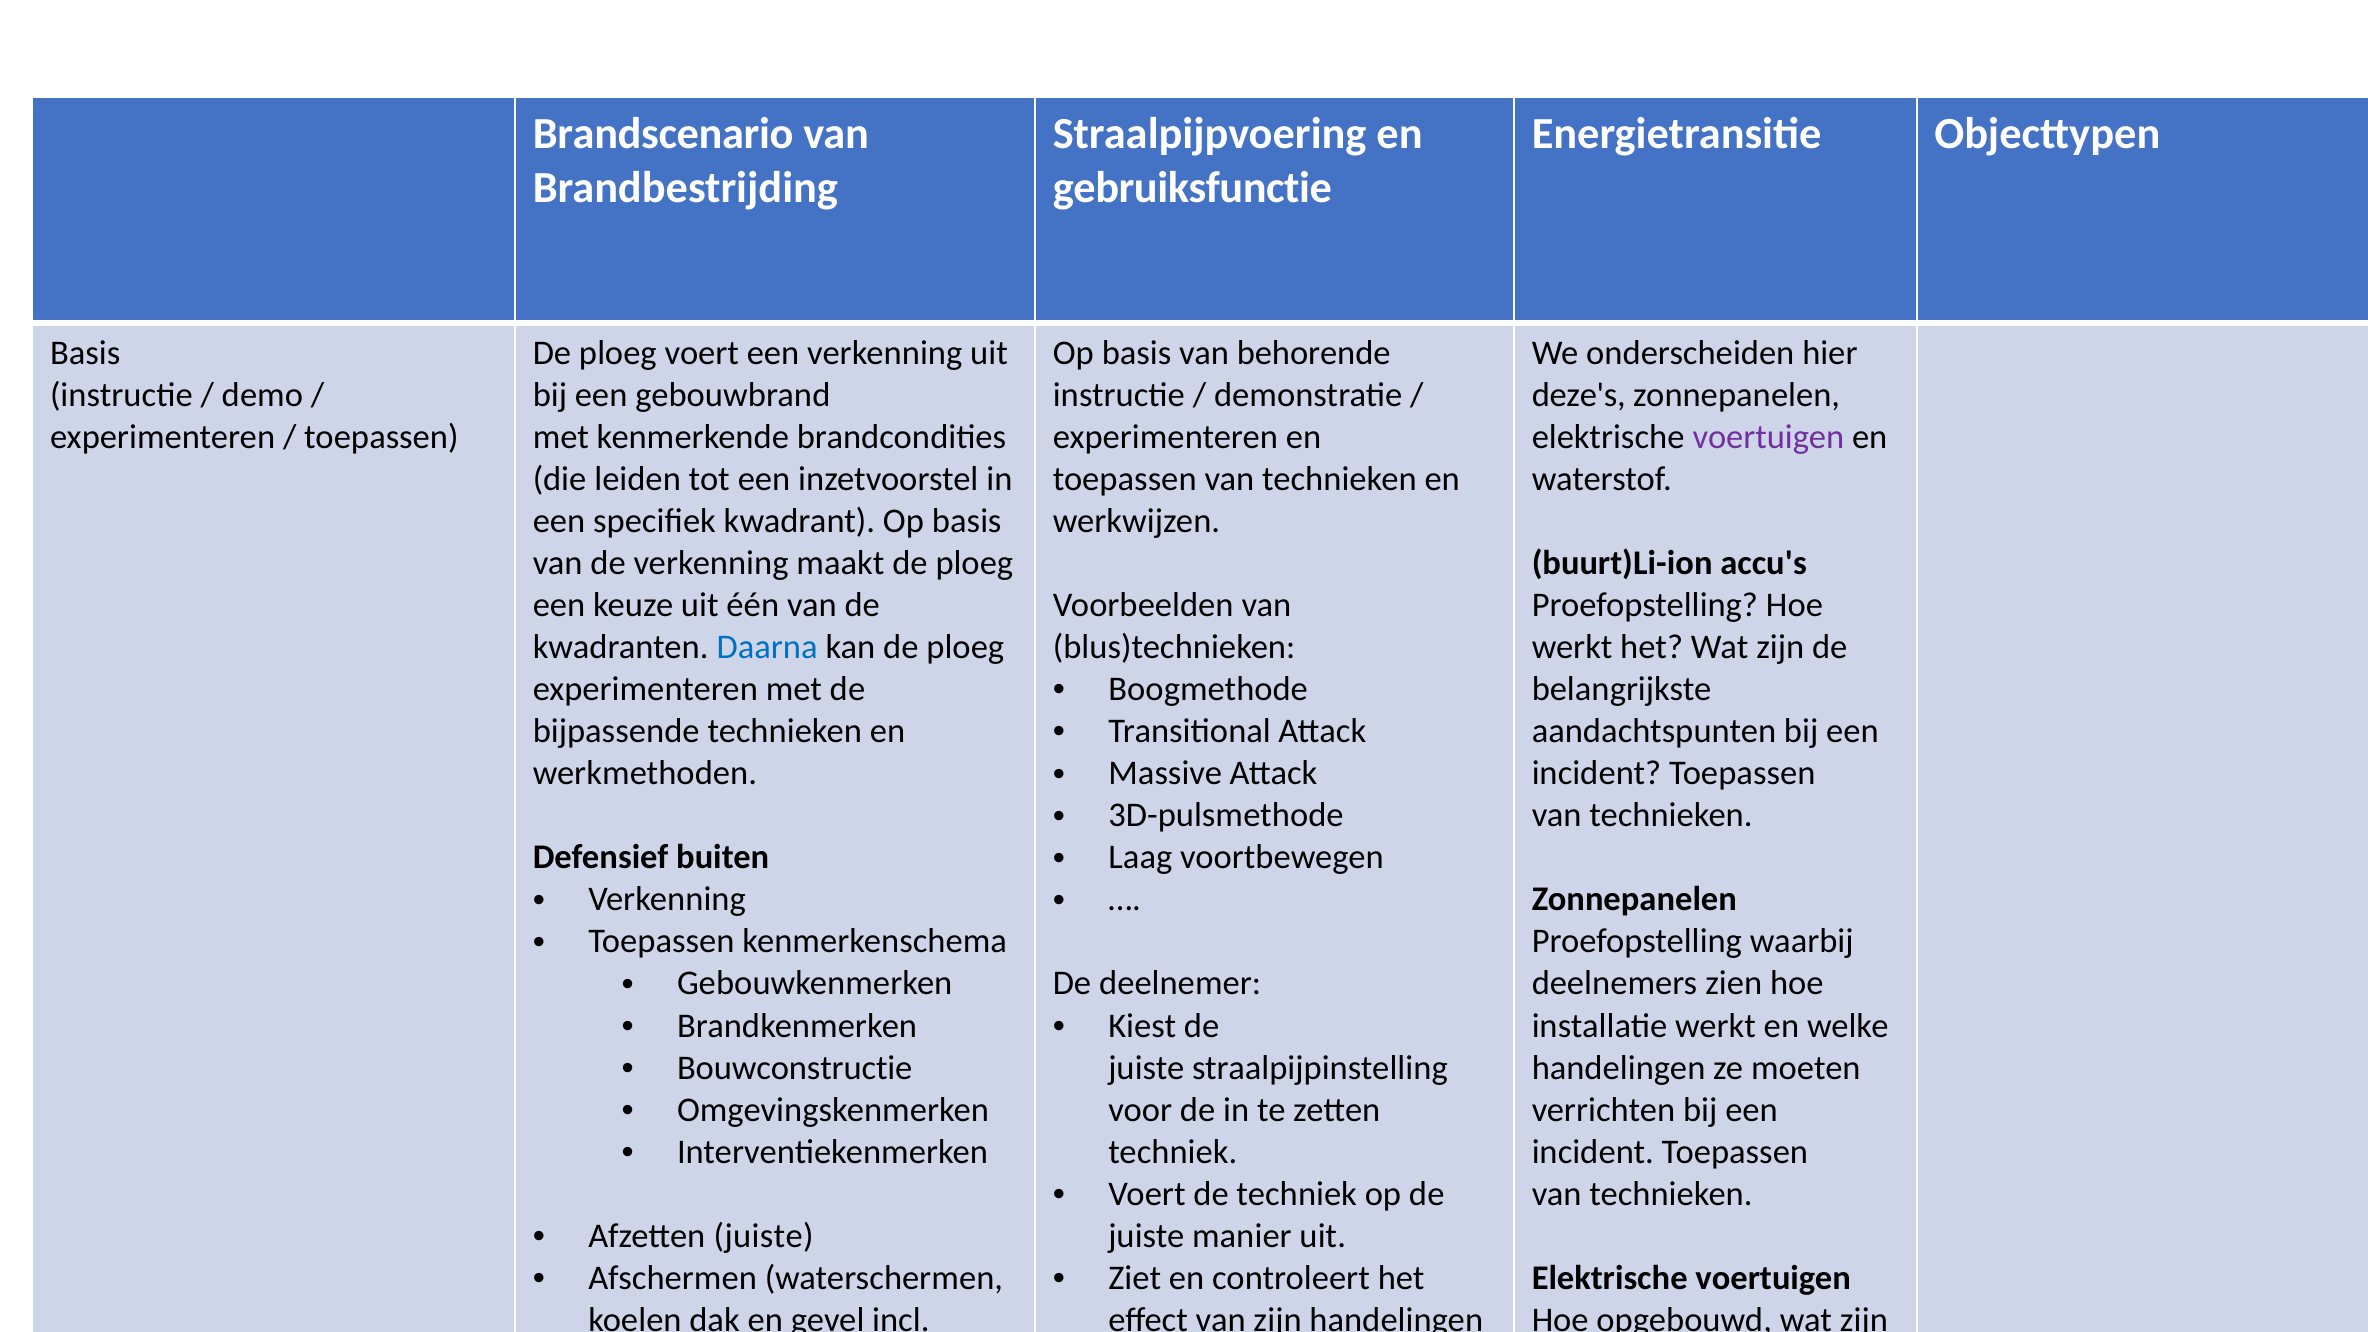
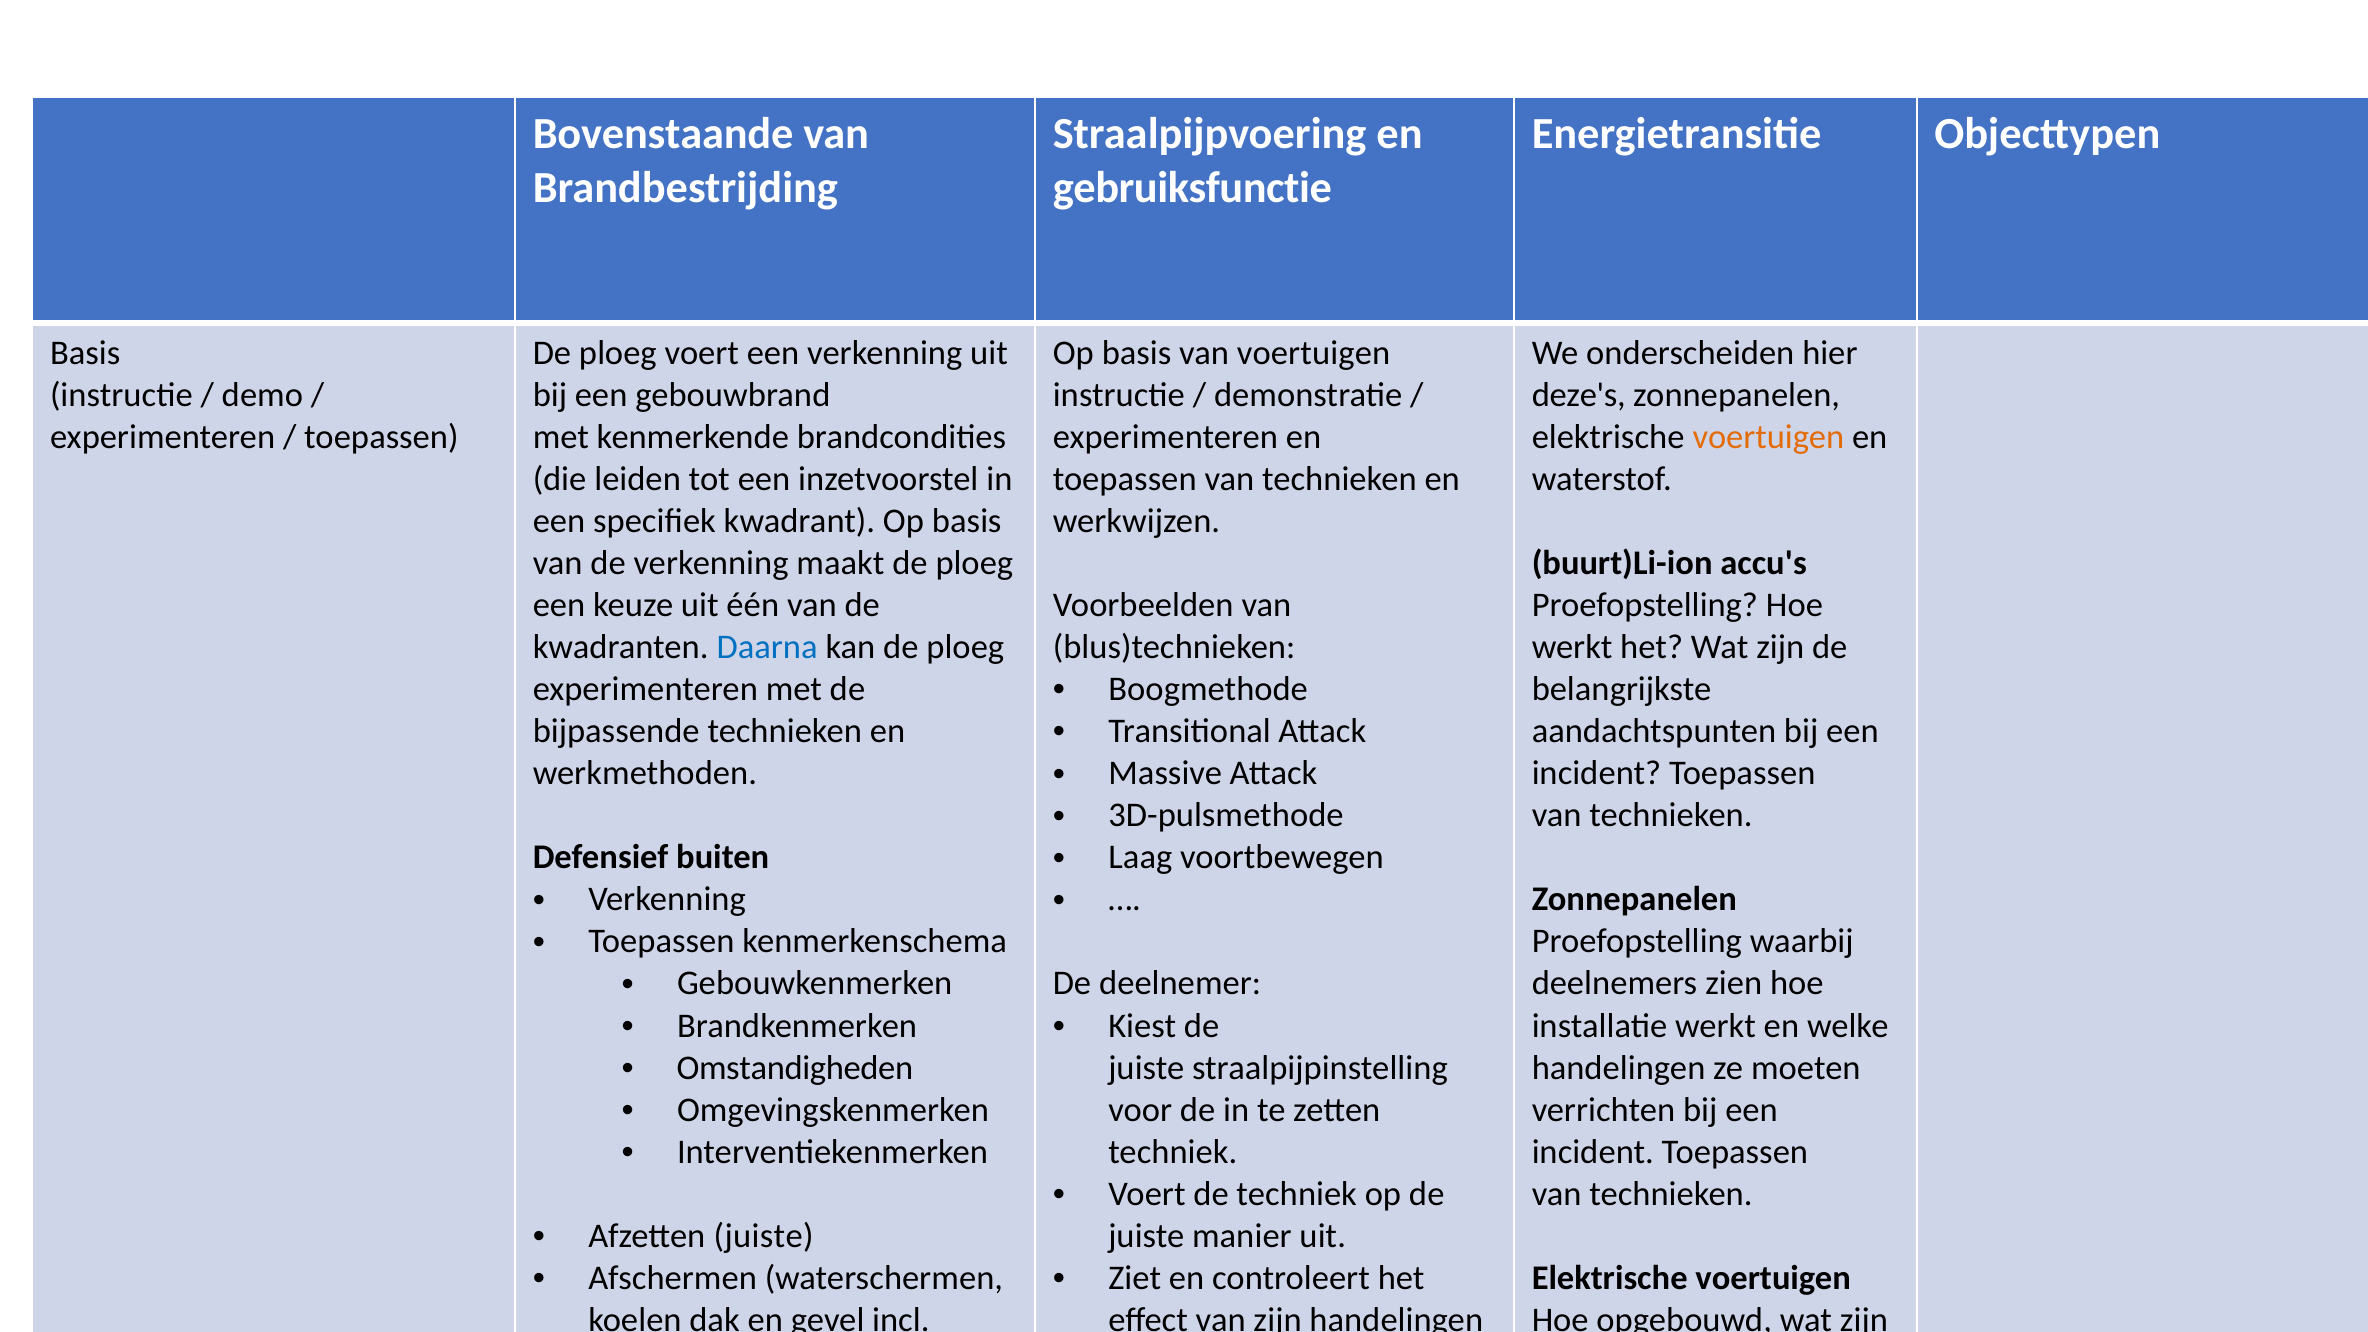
Brandscenario: Brandscenario -> Bovenstaande (663, 134)
van behorende: behorende -> voertuigen (1314, 353)
voertuigen colour: purple -> orange (1768, 437)
Bouwconstructie: Bouwconstructie -> Omstandigheden (795, 1068)
